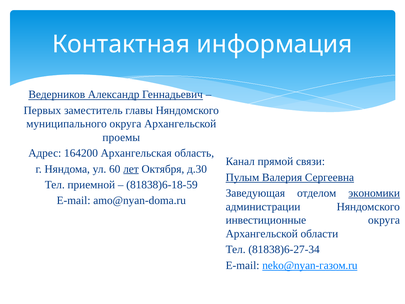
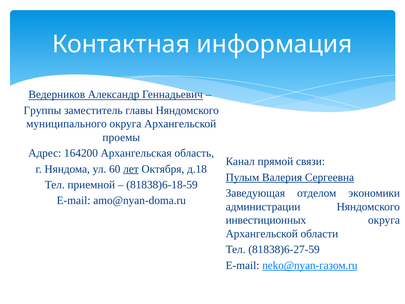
Первых: Первых -> Группы (42, 110)
д.30: д.30 -> д.18 (197, 169)
экономики underline: present -> none (374, 193)
инвестиционные: инвестиционные -> инвестиционных (266, 220)
81838)6-27-34: 81838)6-27-34 -> 81838)6-27-59 (284, 249)
